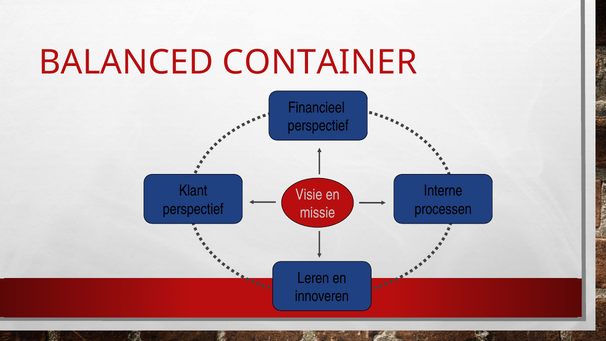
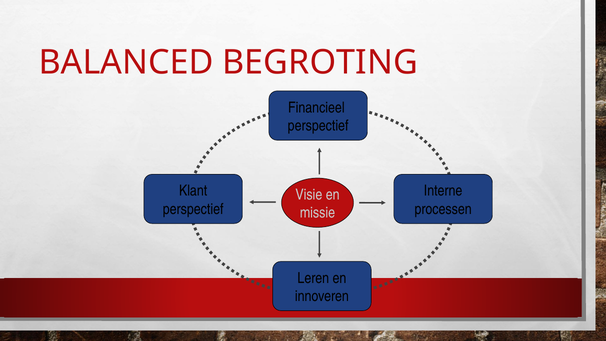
CONTAINER: CONTAINER -> BEGROTING (320, 63)
